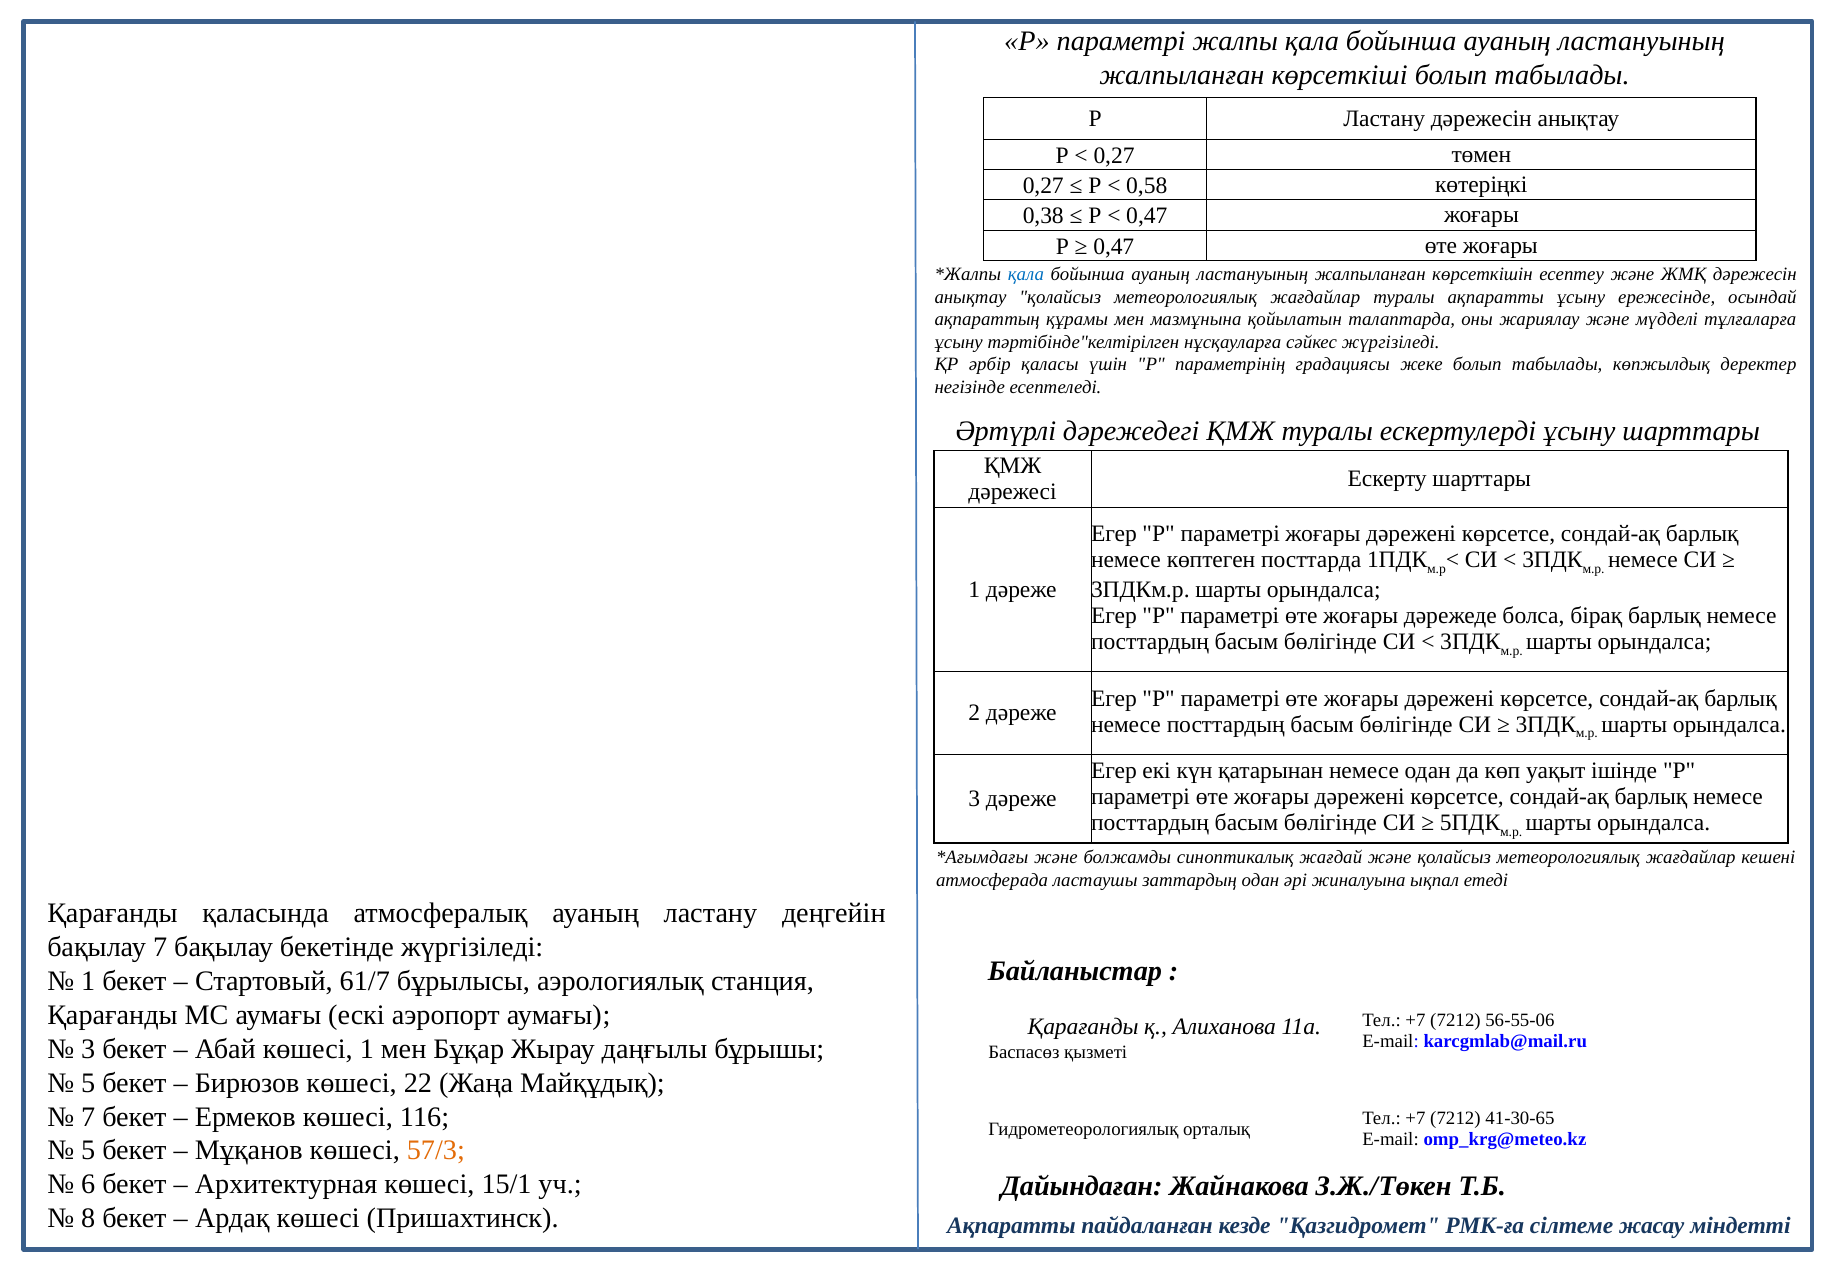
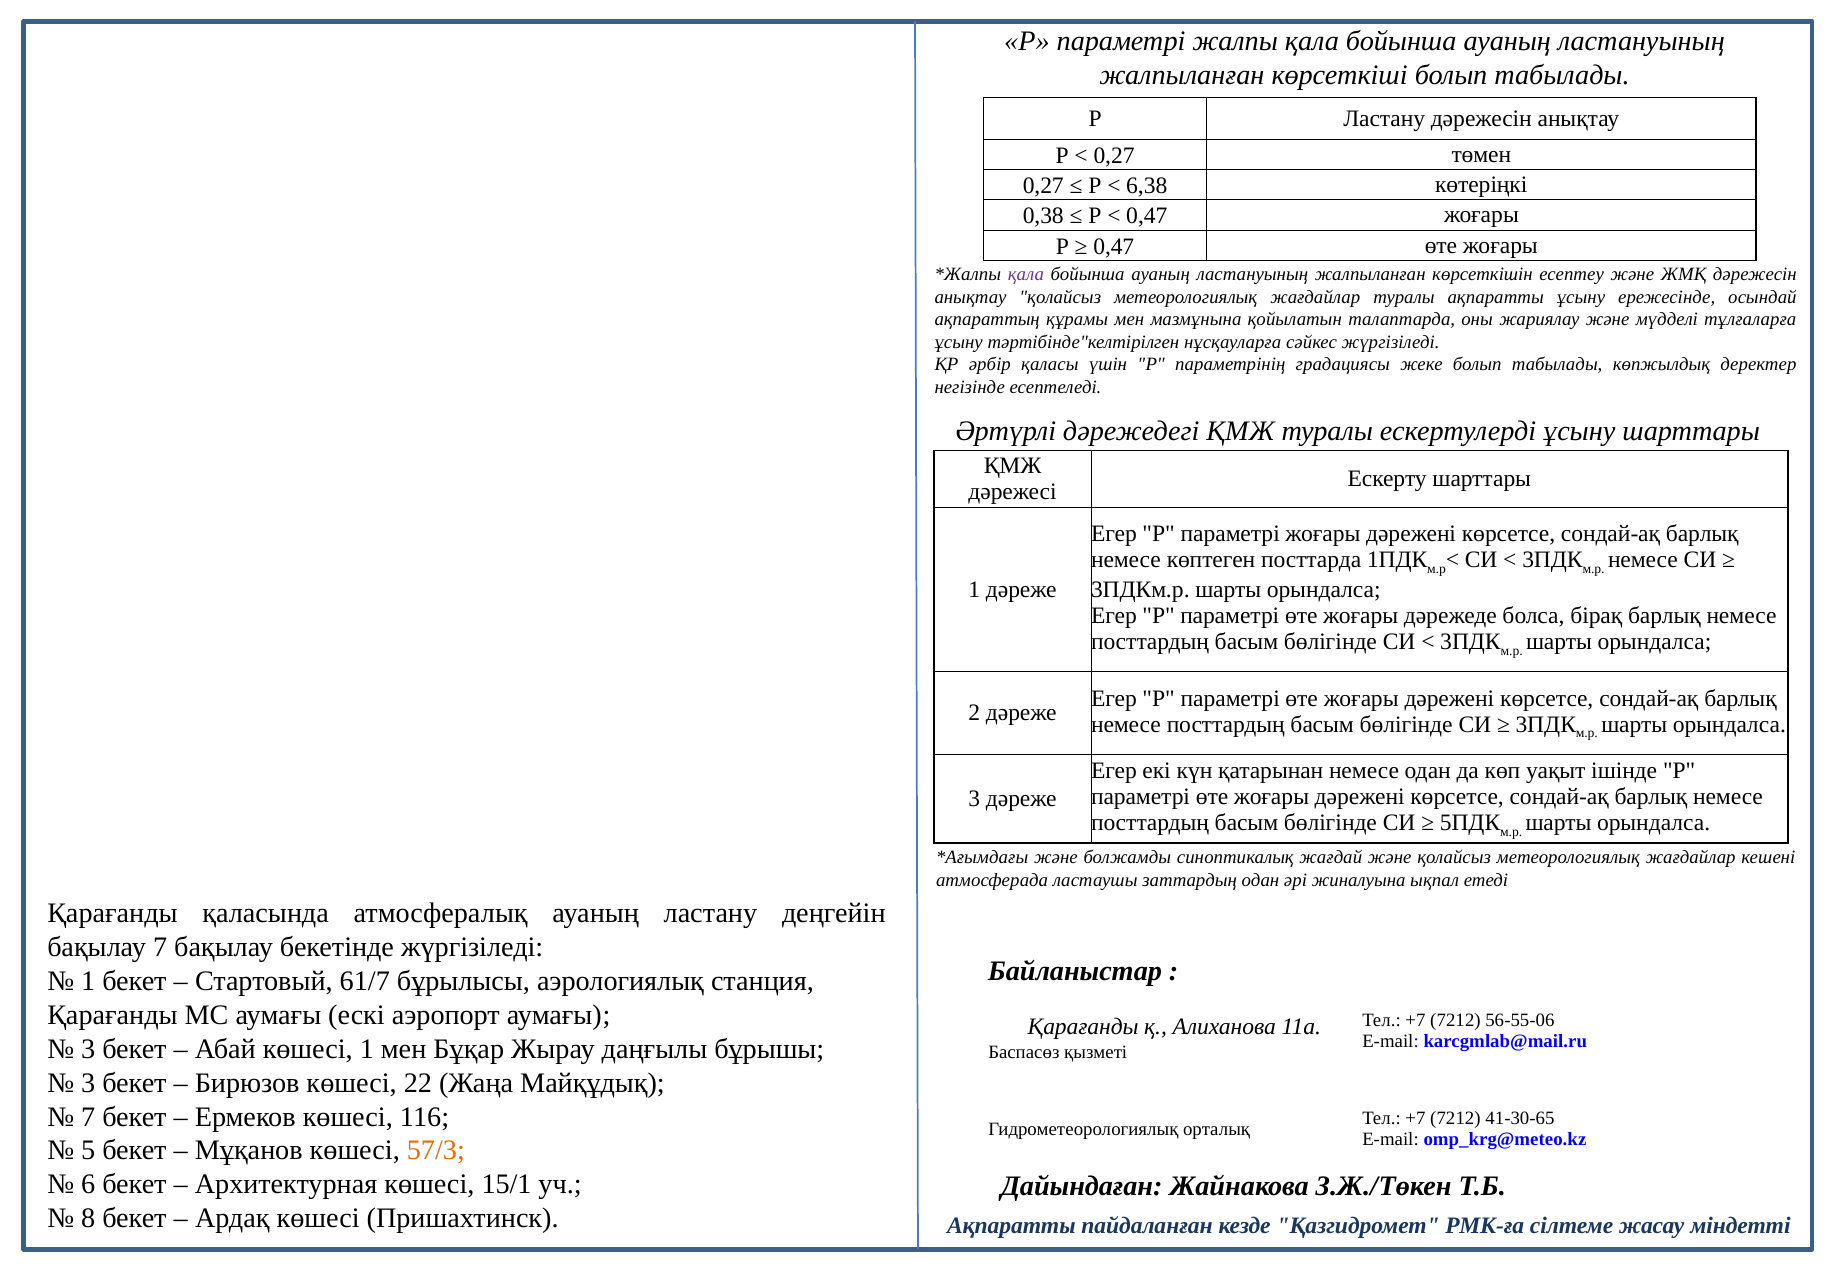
0,58: 0,58 -> 6,38 (1147, 186)
қала colour: blue -> purple (1026, 274)
5: 5 -> 3 (88, 1083)
